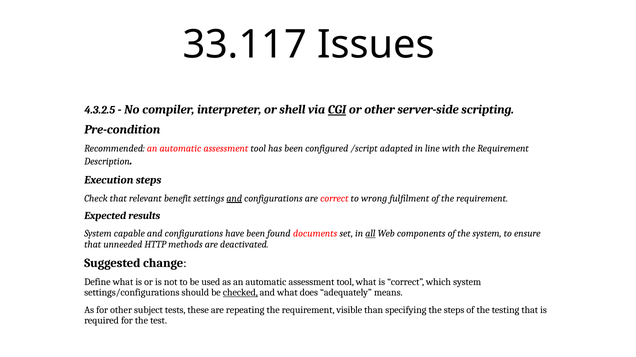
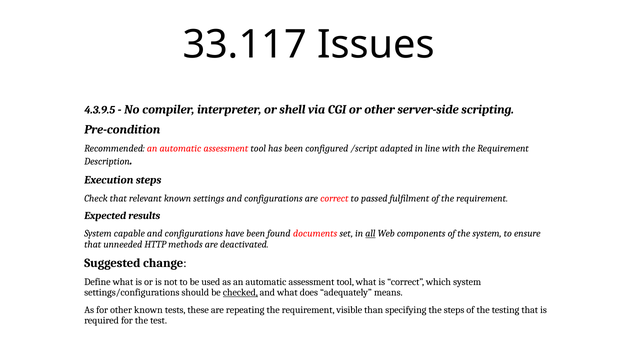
4.3.2.5: 4.3.2.5 -> 4.3.9.5 (100, 110)
CGI underline: present -> none (337, 110)
relevant benefit: benefit -> known (178, 199)
and underline: present -> none (234, 199)
wrong: wrong -> passed (374, 199)
other subject: subject -> known (148, 311)
